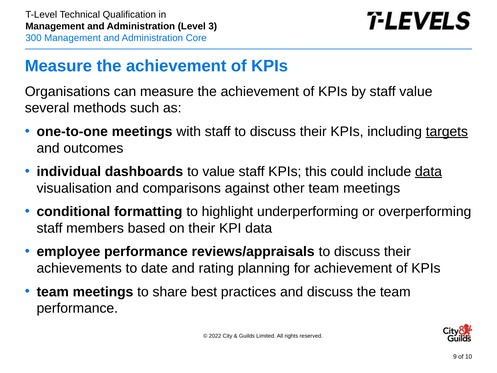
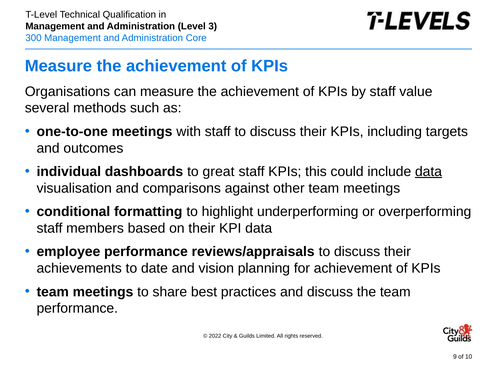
targets underline: present -> none (447, 131)
to value: value -> great (219, 172)
rating: rating -> vision (216, 268)
